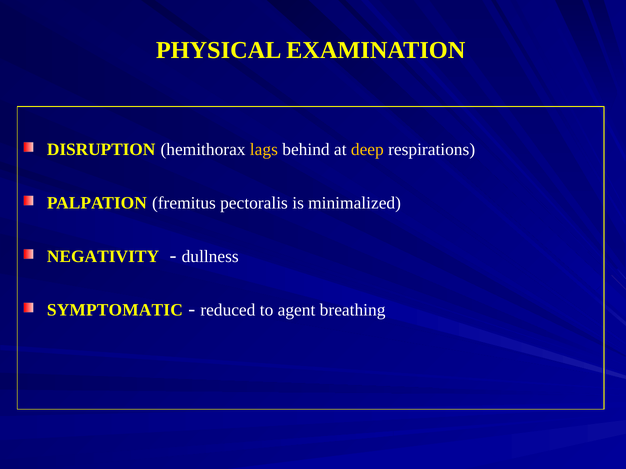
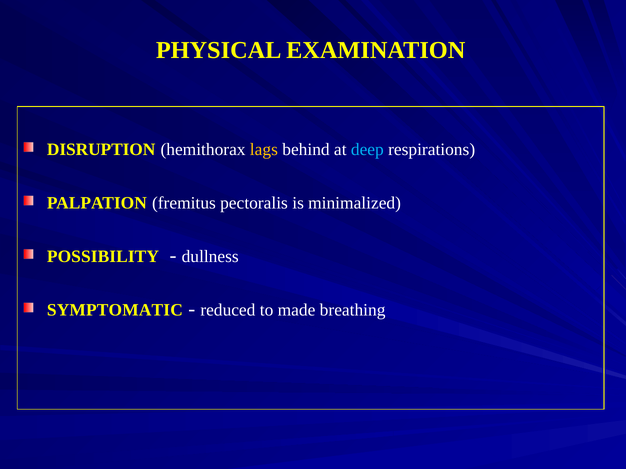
deep colour: yellow -> light blue (367, 150)
NEGATIVITY: NEGATIVITY -> POSSIBILITY (103, 257)
agent: agent -> made (297, 311)
